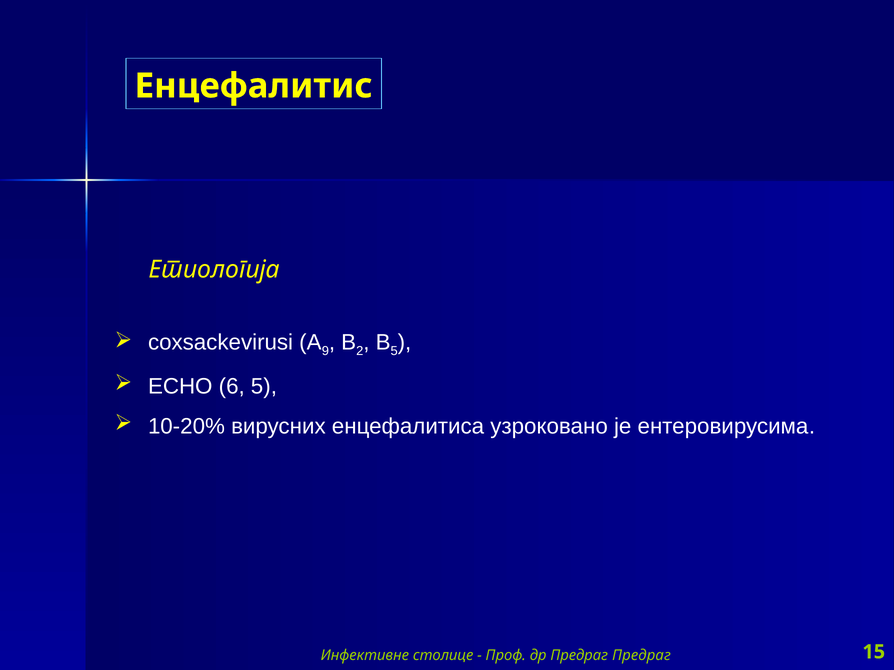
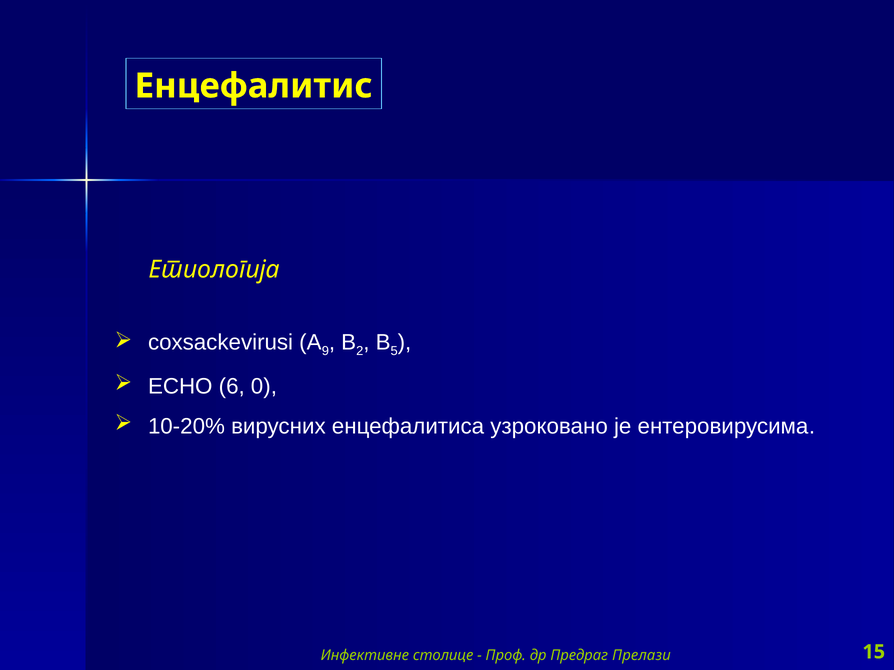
6 5: 5 -> 0 (264, 387)
Предраг Предраг: Предраг -> Прелази (641, 656)
